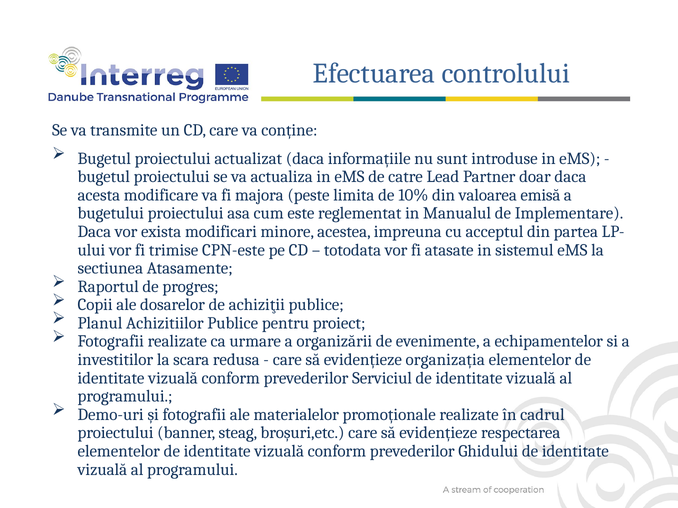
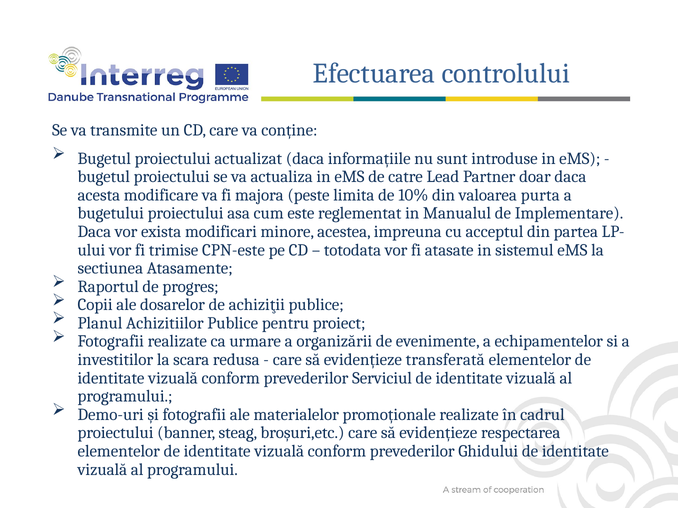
emisă: emisă -> purta (540, 195)
organizația: organizația -> transferată (445, 360)
